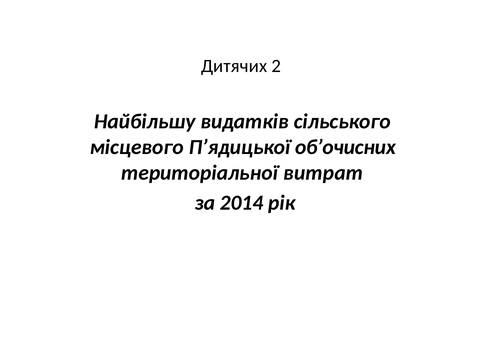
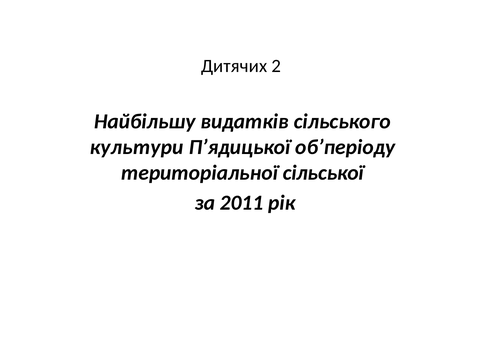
місцевого: місцевого -> культури (137, 147)
об’очисних: об’очисних -> об’періоду (345, 147)
витрат: витрат -> сільської (323, 173)
2014: 2014 -> 2011 (242, 203)
